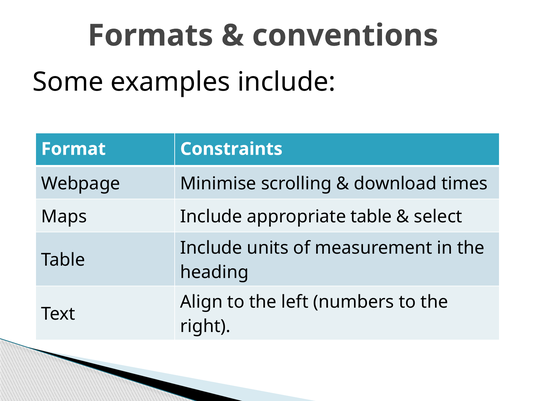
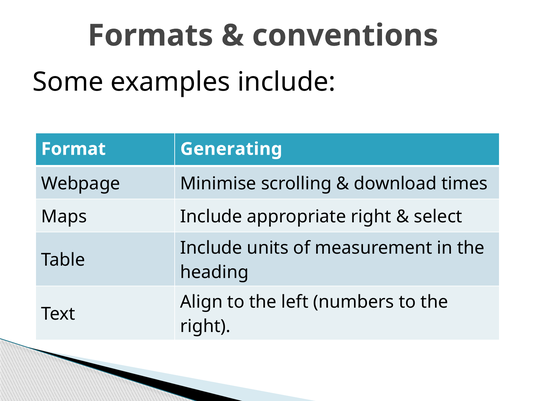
Constraints: Constraints -> Generating (231, 149)
appropriate table: table -> right (371, 217)
